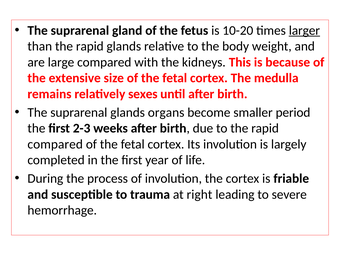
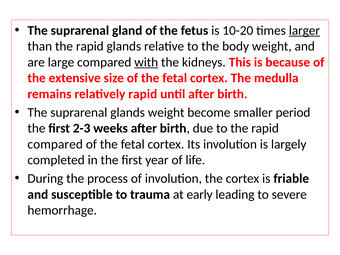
with underline: none -> present (146, 62)
relatively sexes: sexes -> rapid (143, 94)
glands organs: organs -> weight (166, 112)
right: right -> early (200, 194)
